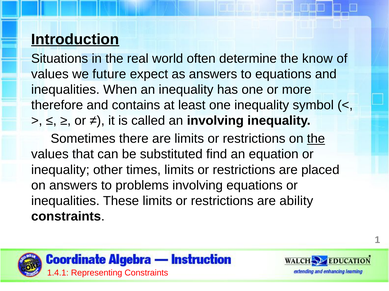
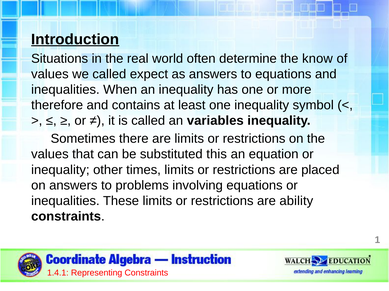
we future: future -> called (109, 74)
an involving: involving -> variables (215, 121)
the underline: present -> none (316, 139)
find: find -> this (217, 155)
